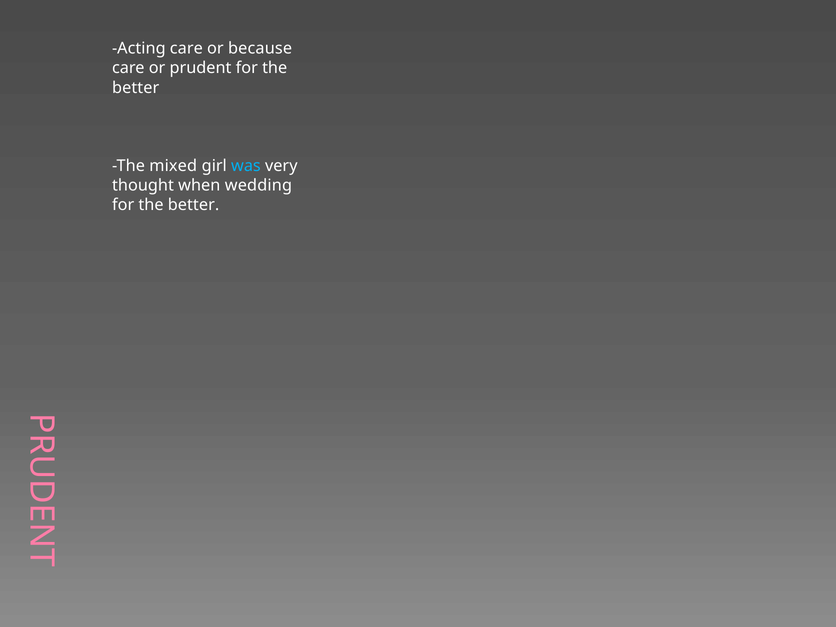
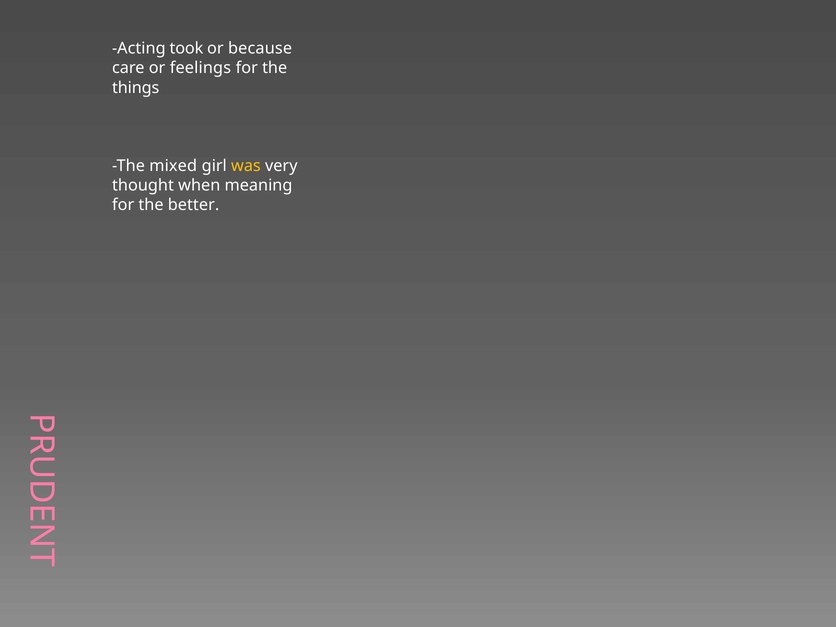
Acting care: care -> took (186, 49)
prudent: prudent -> feelings (200, 68)
better: better -> things (136, 88)
was colour: light blue -> yellow (246, 166)
wedding: wedding -> meaning (259, 185)
